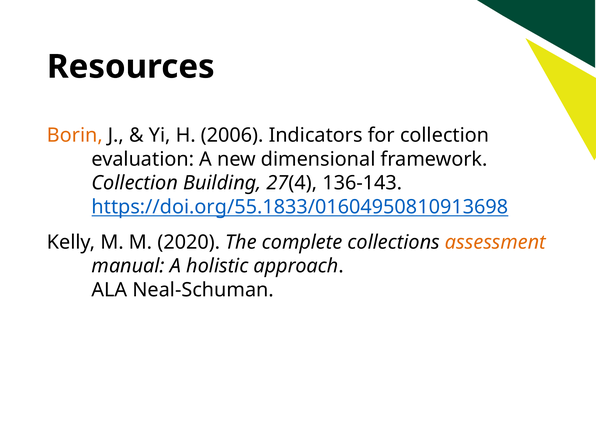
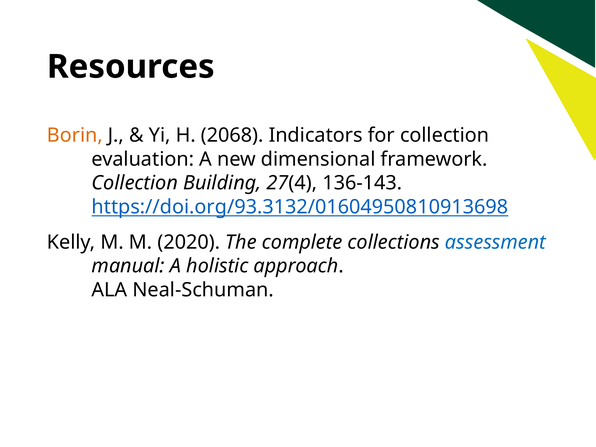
2006: 2006 -> 2068 (232, 135)
https://doi.org/55.1833/01604950810913698: https://doi.org/55.1833/01604950810913698 -> https://doi.org/93.3132/01604950810913698 (300, 207)
assessment colour: orange -> blue (495, 242)
